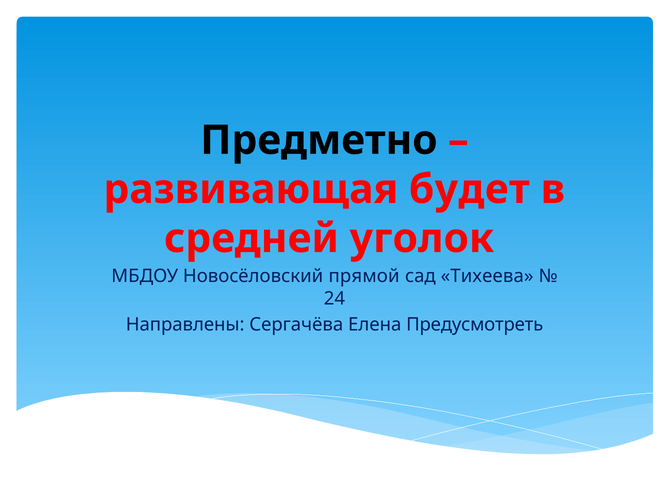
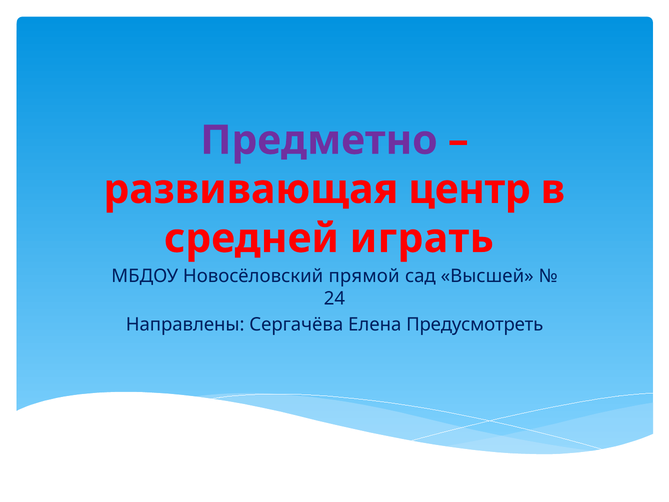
Предметно colour: black -> purple (319, 140)
будет: будет -> центр (470, 189)
уголок: уголок -> играть (422, 238)
Тихеева: Тихеева -> Высшей (487, 276)
